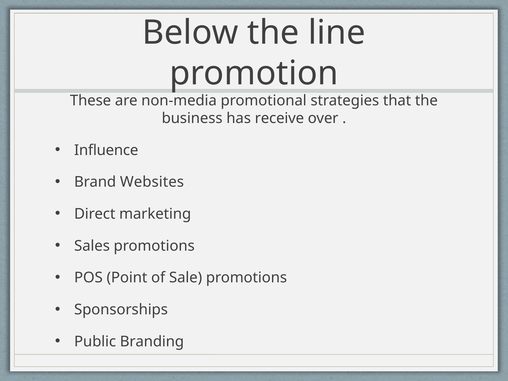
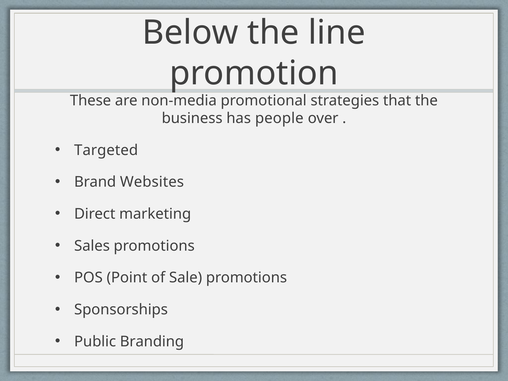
receive: receive -> people (279, 118)
Influence: Influence -> Targeted (106, 150)
